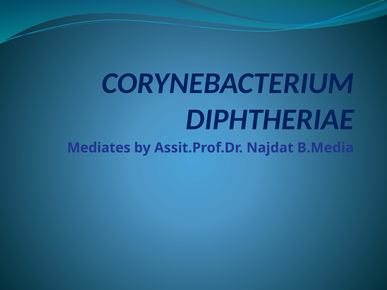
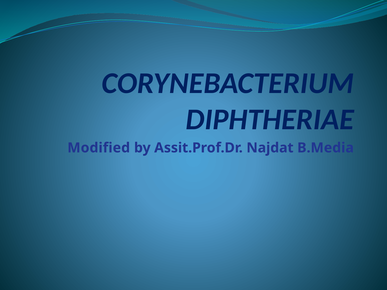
Mediates: Mediates -> Modified (99, 148)
